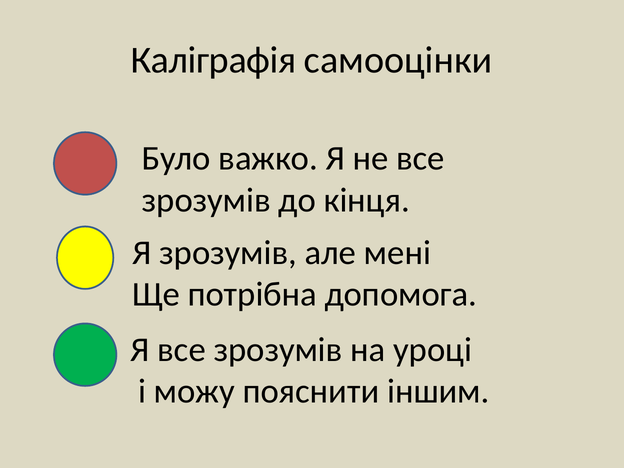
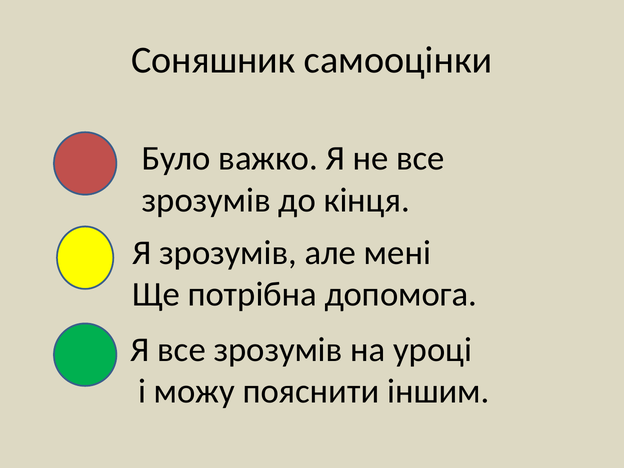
Каліграфія: Каліграфія -> Соняшник (213, 60)
